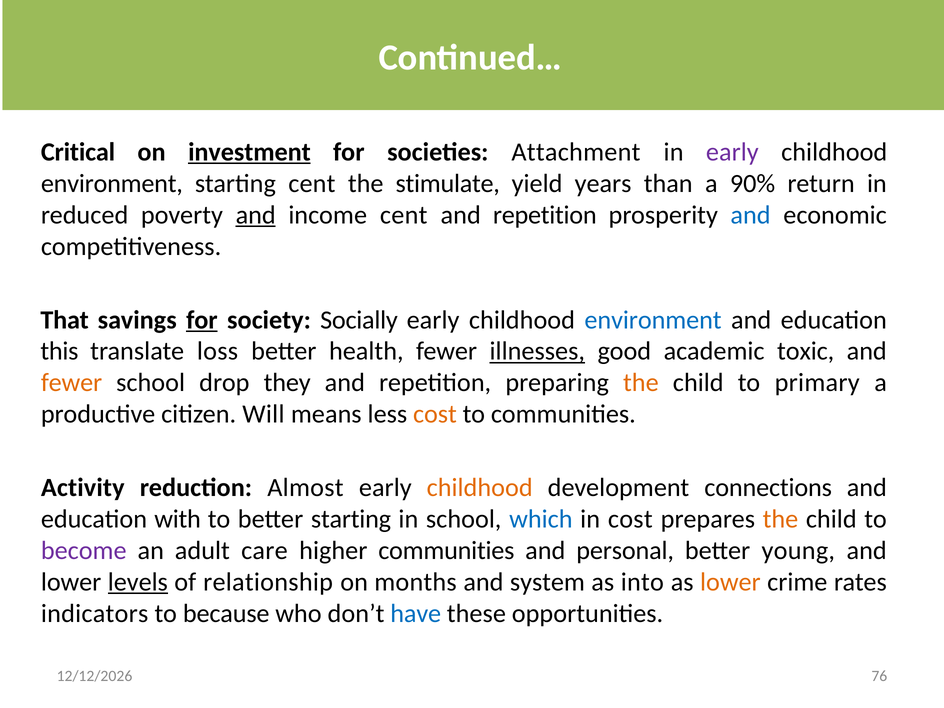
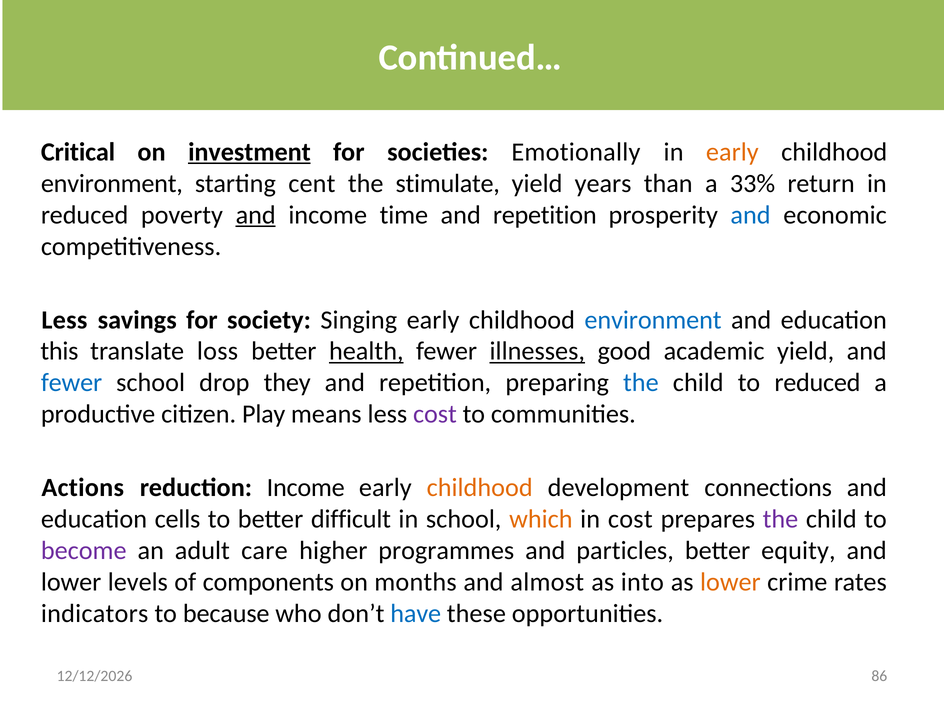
Attachment: Attachment -> Emotionally (576, 152)
early colour: purple -> orange (732, 152)
90%: 90% -> 33% (753, 183)
income cent: cent -> time (404, 215)
That: That -> Less (64, 320)
for underline: present -> none (202, 320)
Socially: Socially -> Singing (359, 320)
health underline: none -> present (366, 351)
academic toxic: toxic -> yield (806, 351)
fewer colour: orange -> blue (72, 383)
the colour: orange -> blue (641, 383)
to primary: primary -> reduced (817, 383)
Will: Will -> Play (264, 414)
cost colour: orange -> purple (435, 414)
Activity: Activity -> Actions (83, 488)
reduction Almost: Almost -> Income (306, 488)
with: with -> cells (178, 519)
better starting: starting -> difficult (351, 519)
which colour: blue -> orange (541, 519)
the colour: orange -> purple (780, 519)
higher communities: communities -> programmes (446, 551)
personal: personal -> particles (625, 551)
young: young -> equity (798, 551)
levels underline: present -> none (138, 582)
relationship: relationship -> components (268, 582)
system: system -> almost (547, 582)
76: 76 -> 86 (879, 676)
